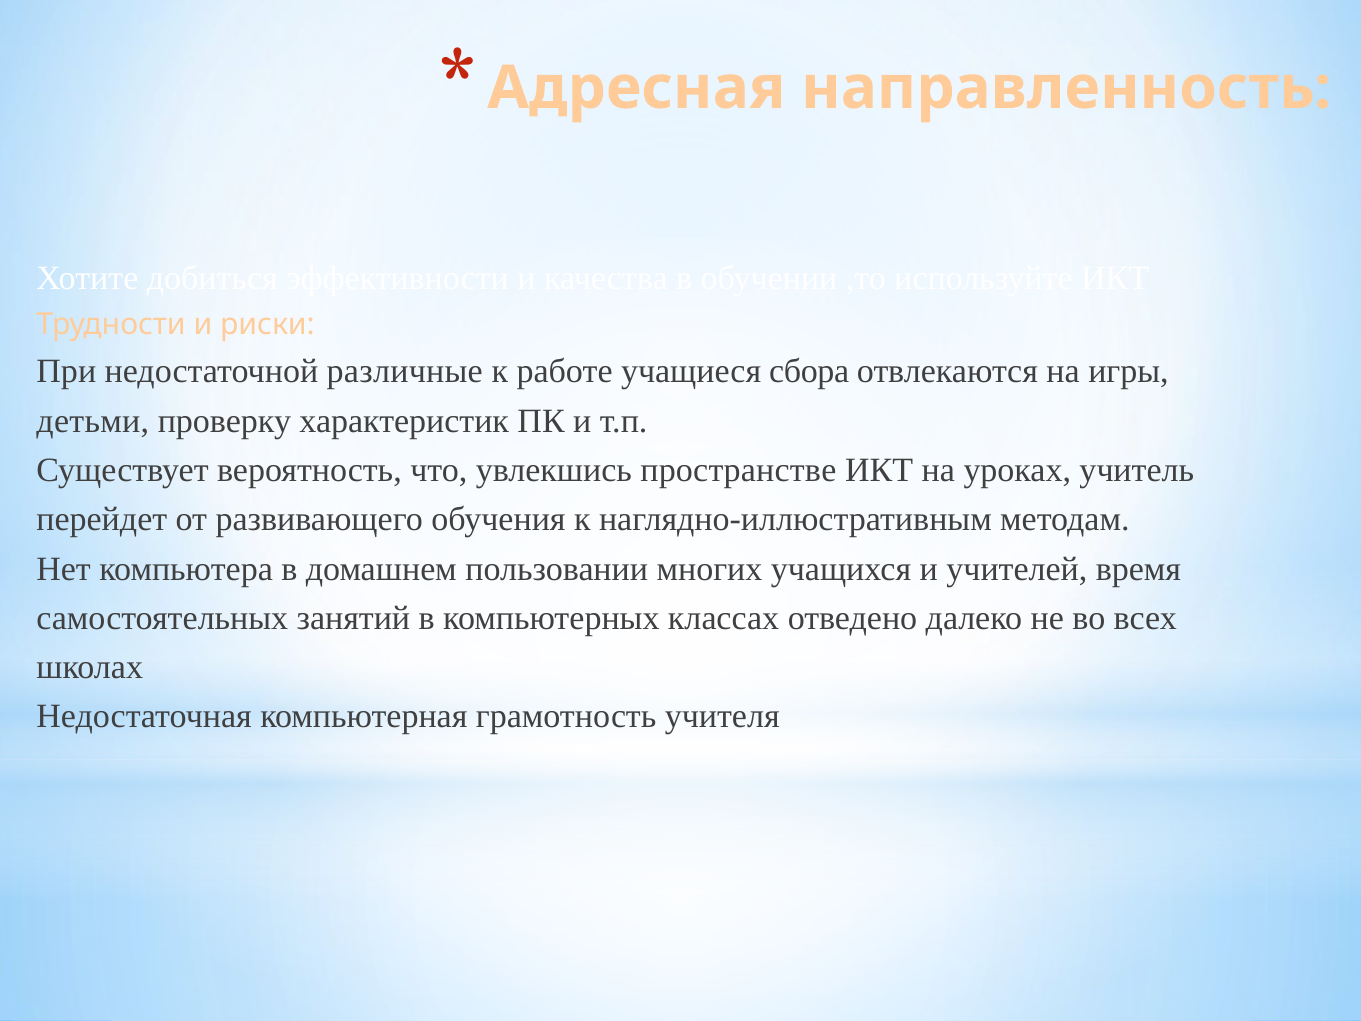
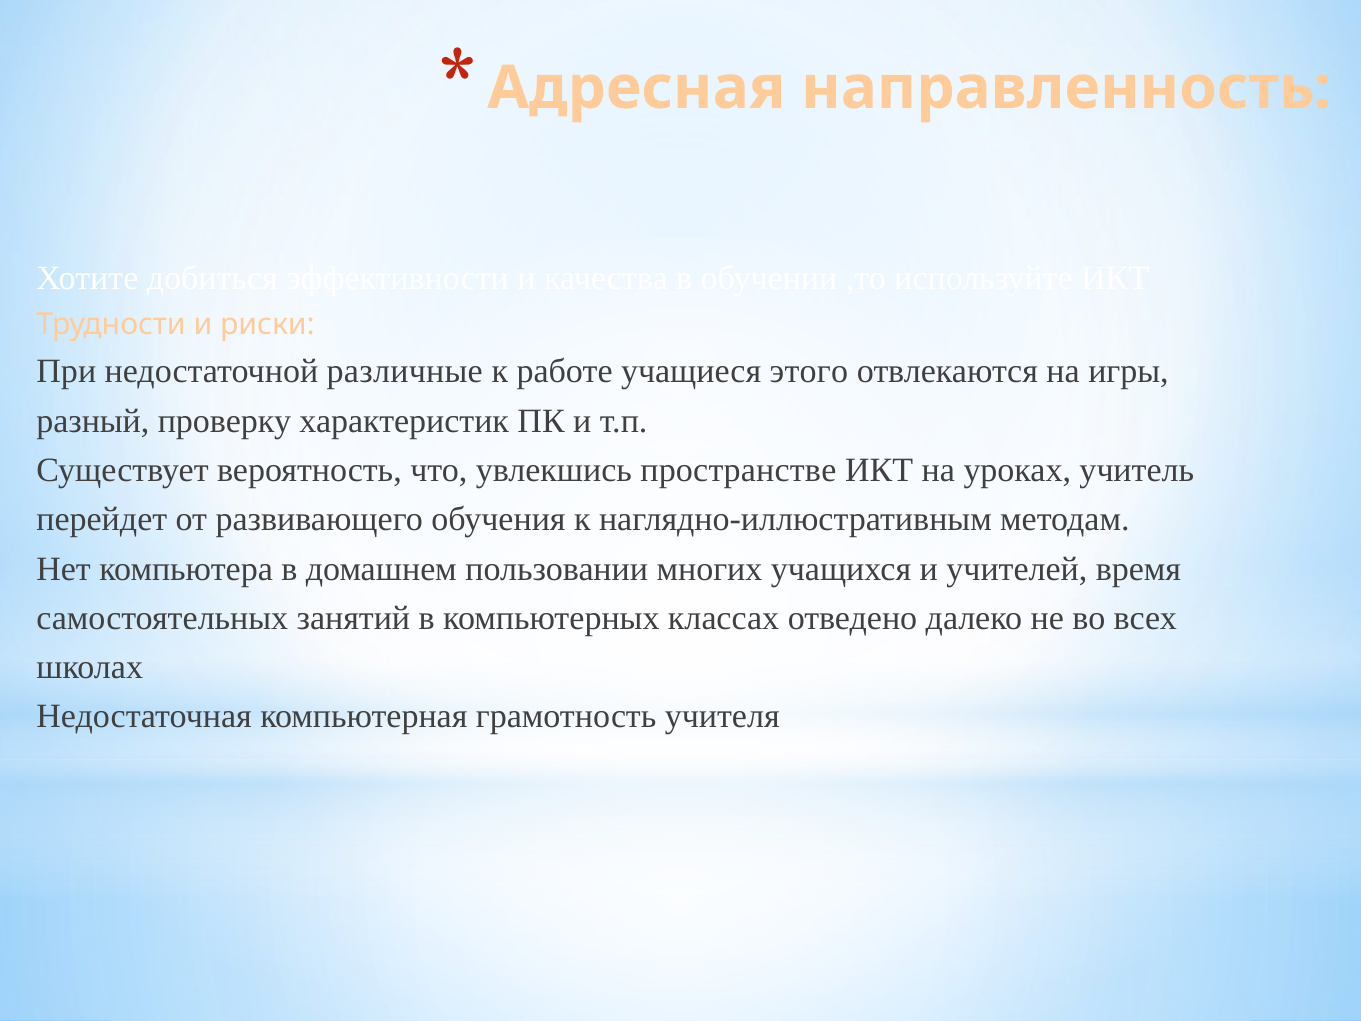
сбора: сбора -> этого (809, 372)
детьми: детьми -> разный (93, 421)
